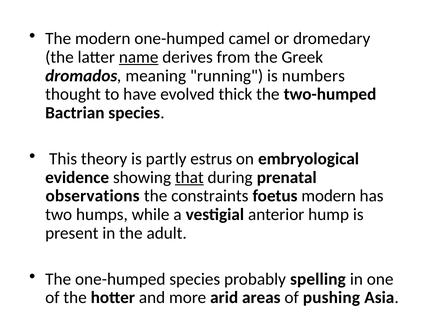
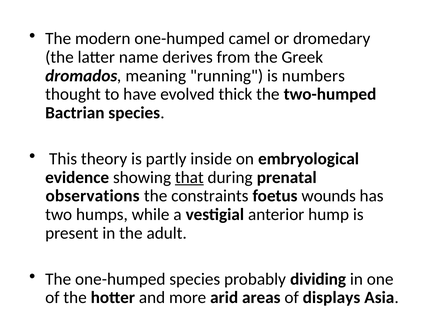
name underline: present -> none (139, 57)
estrus: estrus -> inside (211, 159)
foetus modern: modern -> wounds (329, 196)
spelling: spelling -> dividing (318, 279)
pushing: pushing -> displays (331, 298)
